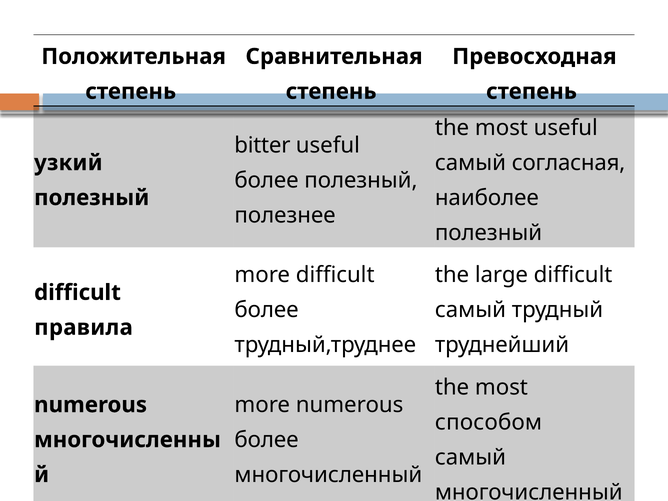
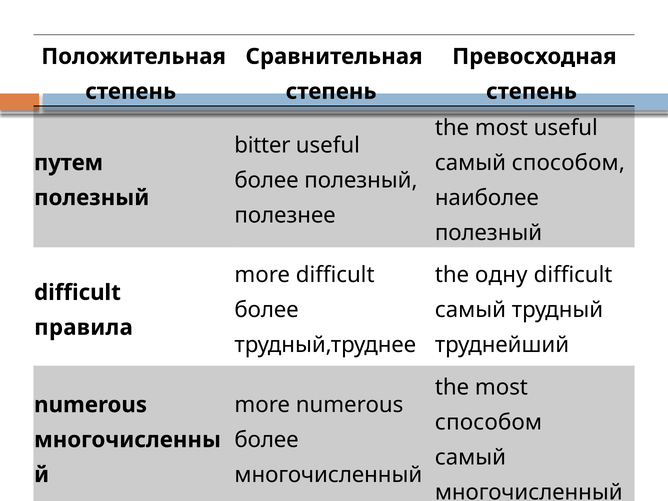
самый согласная: согласная -> способом (568, 163)
узкий: узкий -> путем (69, 163)
large: large -> одну (501, 275)
